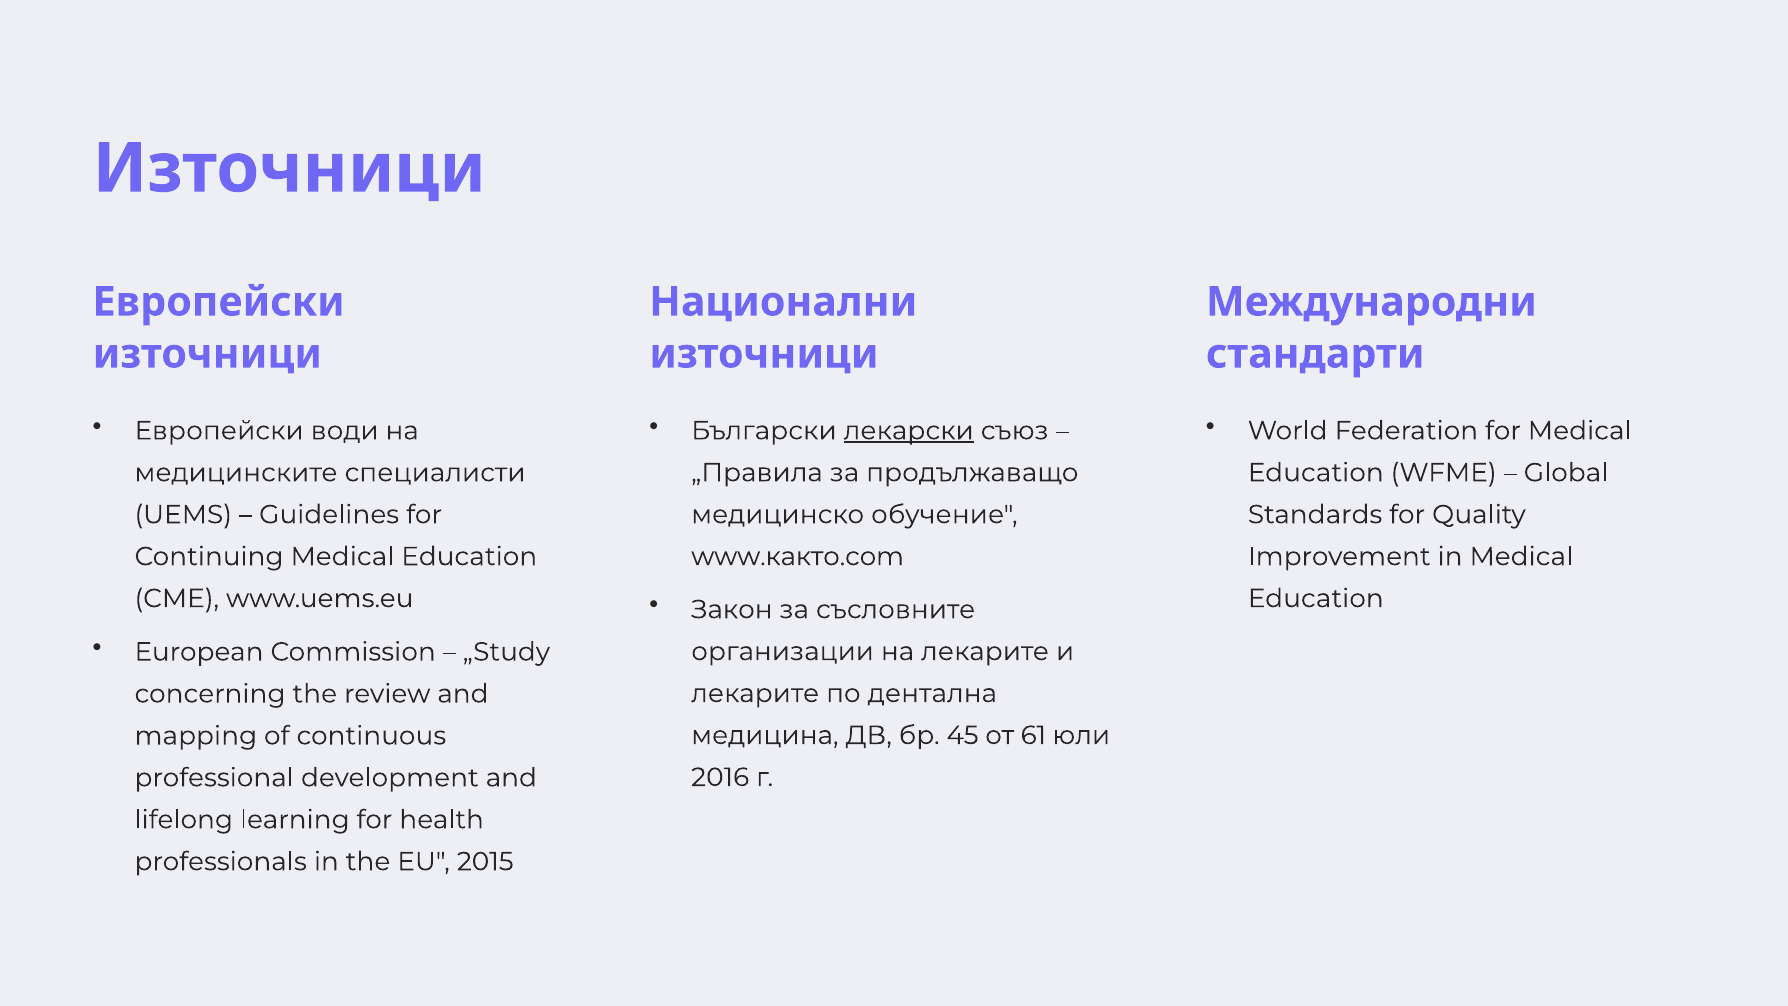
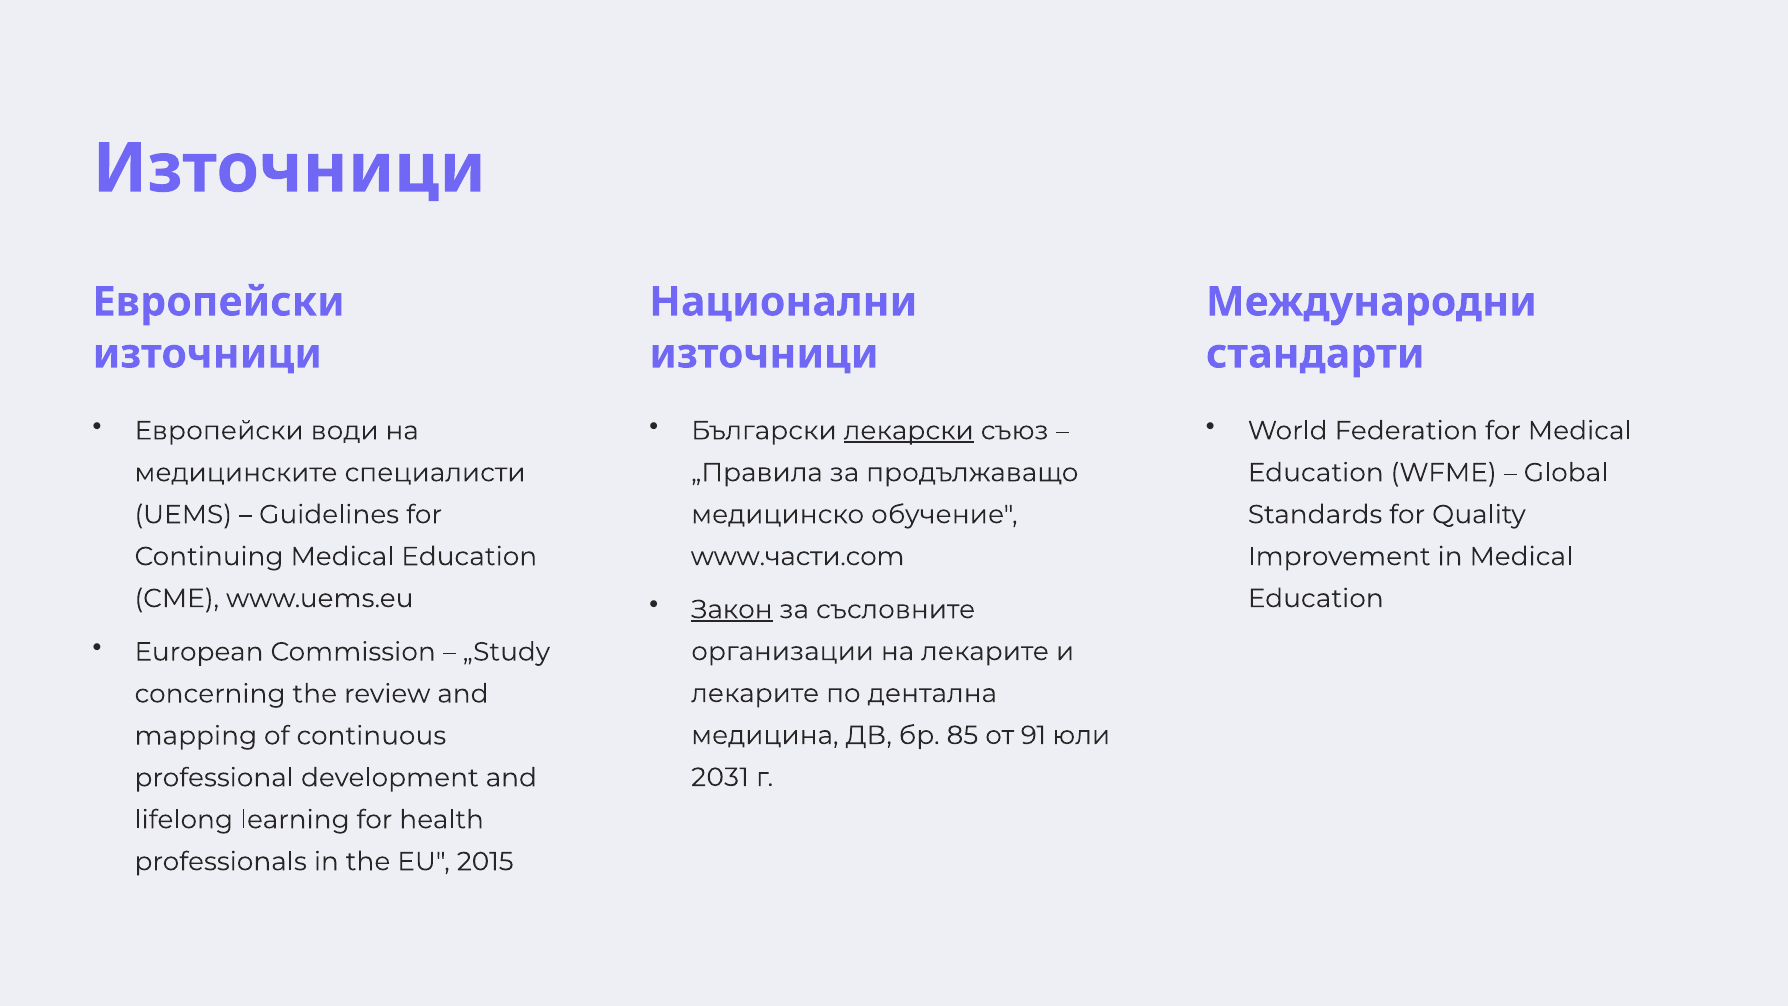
www.както.com: www.както.com -> www.части.com (798, 556)
Закон underline: none -> present (732, 609)
45: 45 -> 85 (962, 735)
61: 61 -> 91 (1033, 735)
2016: 2016 -> 2031 (720, 777)
